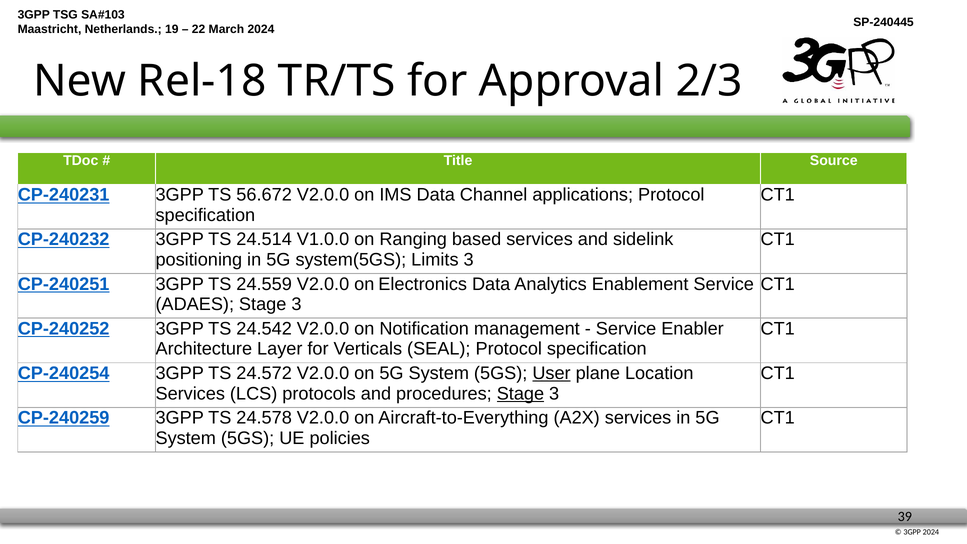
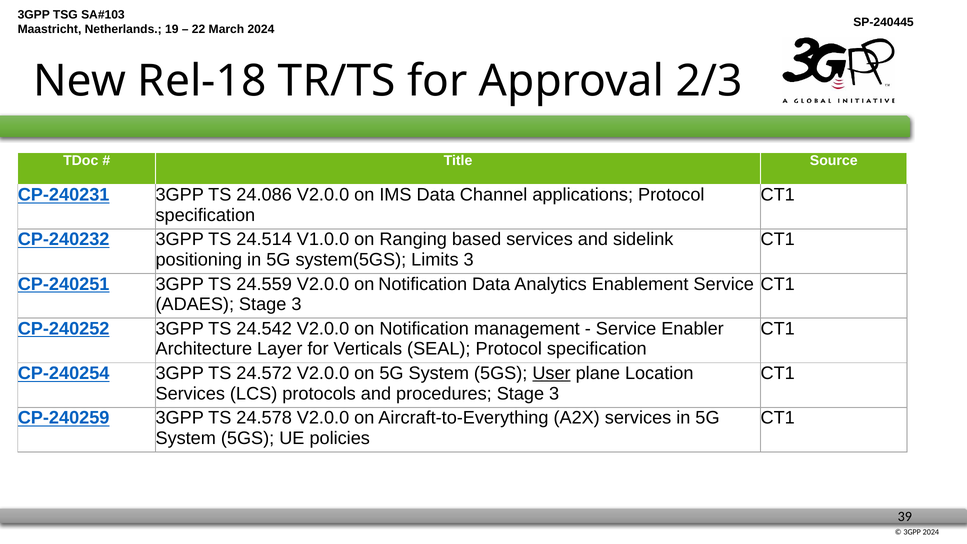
56.672: 56.672 -> 24.086 (264, 195)
24.559 V2.0.0 on Electronics: Electronics -> Notification (423, 284)
Stage underline: present -> none (520, 393)
